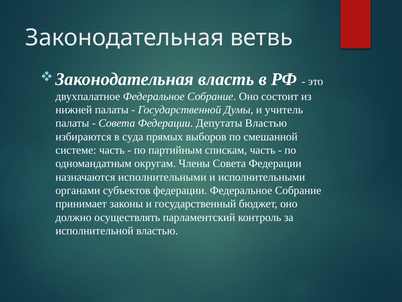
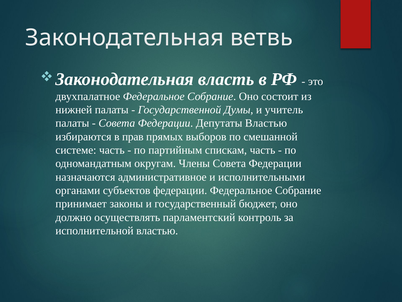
суда: суда -> прав (133, 137)
назначаются исполнительными: исполнительными -> административное (162, 177)
